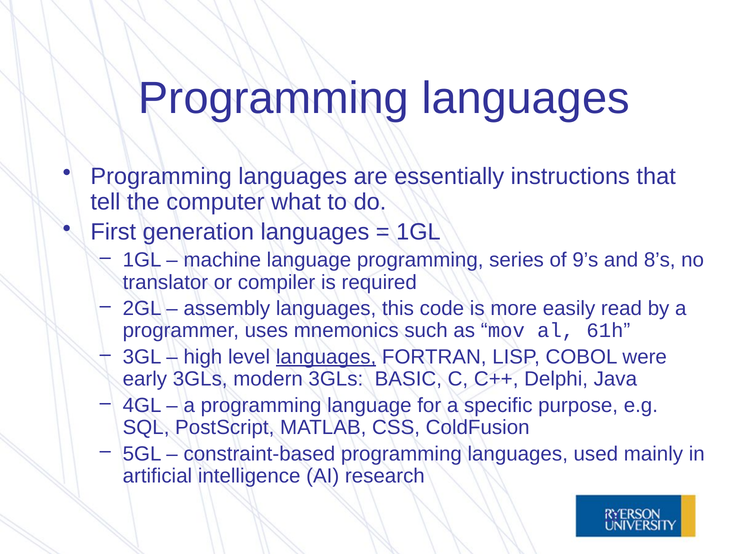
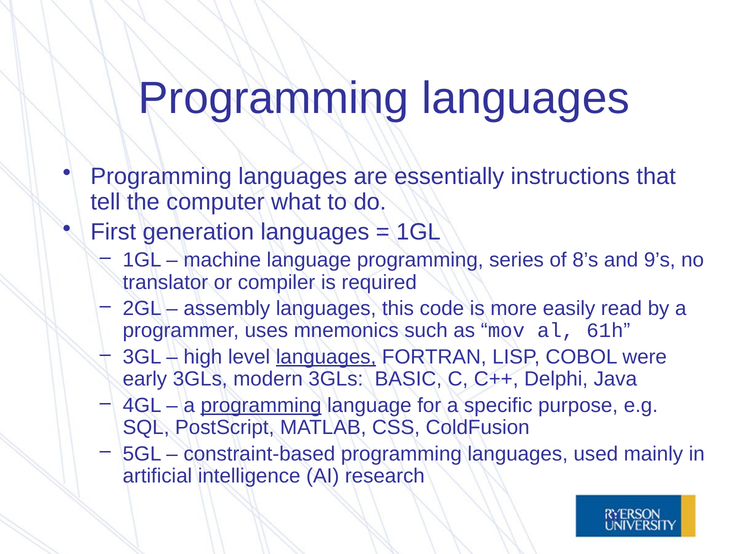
9’s: 9’s -> 8’s (585, 260)
8’s: 8’s -> 9’s (660, 260)
programming underline: none -> present (261, 405)
